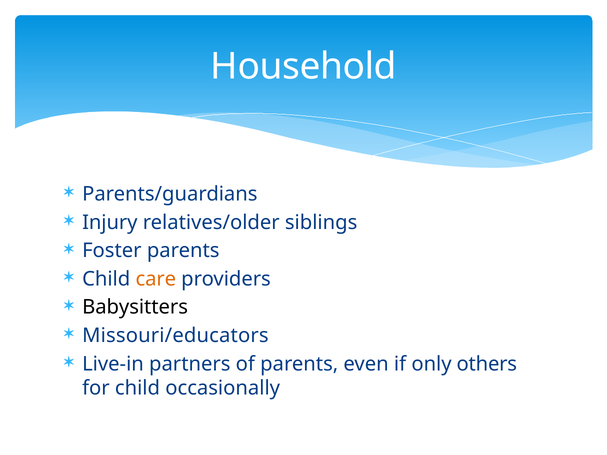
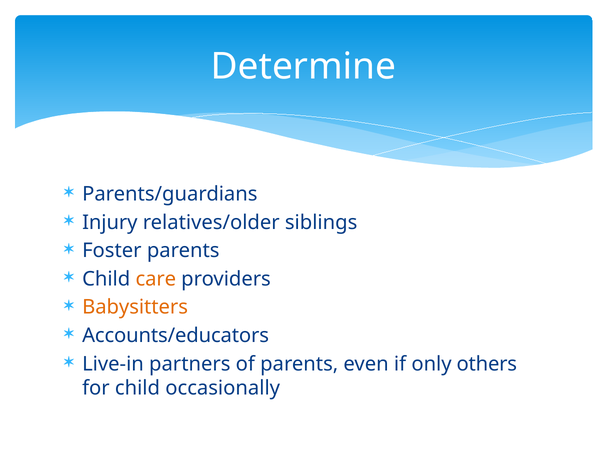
Household: Household -> Determine (303, 67)
Babysitters colour: black -> orange (135, 307)
Missouri/educators: Missouri/educators -> Accounts/educators (176, 336)
